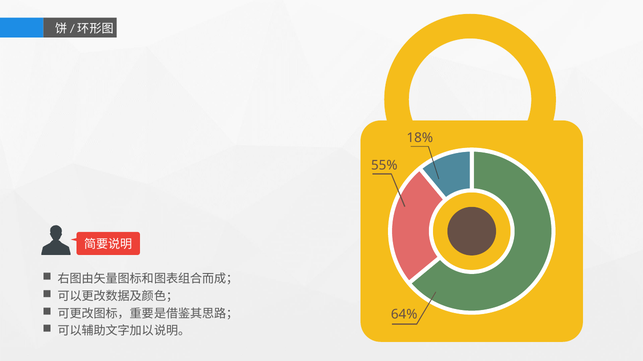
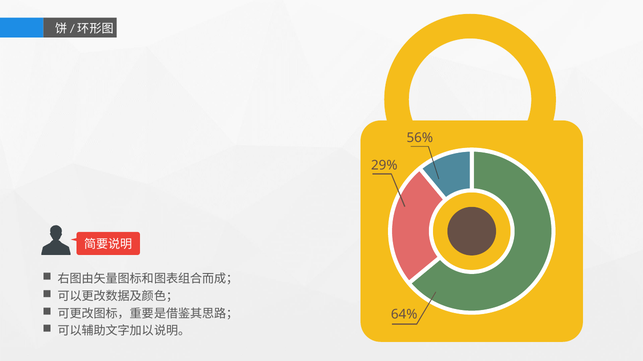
18%: 18% -> 56% (420, 138)
55%: 55% -> 29% (384, 165)
